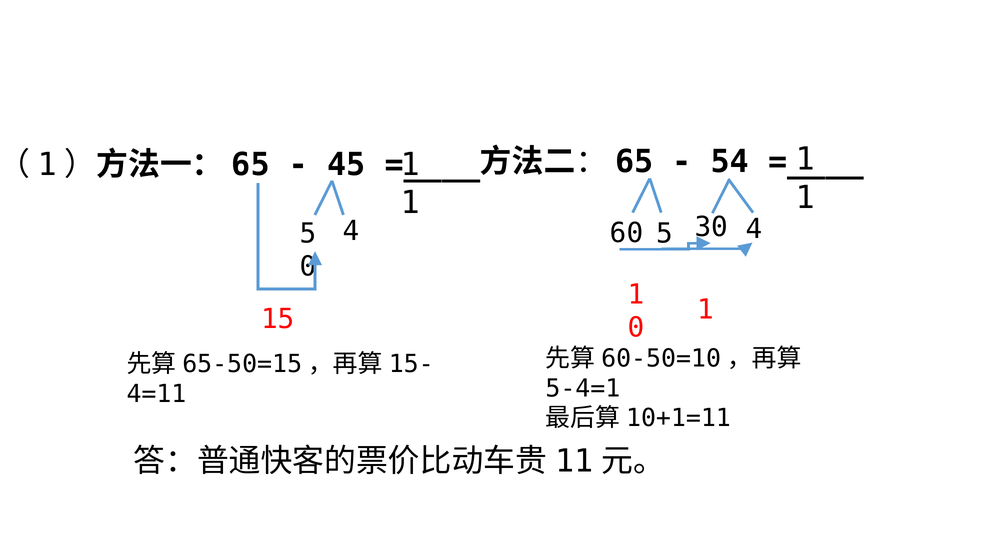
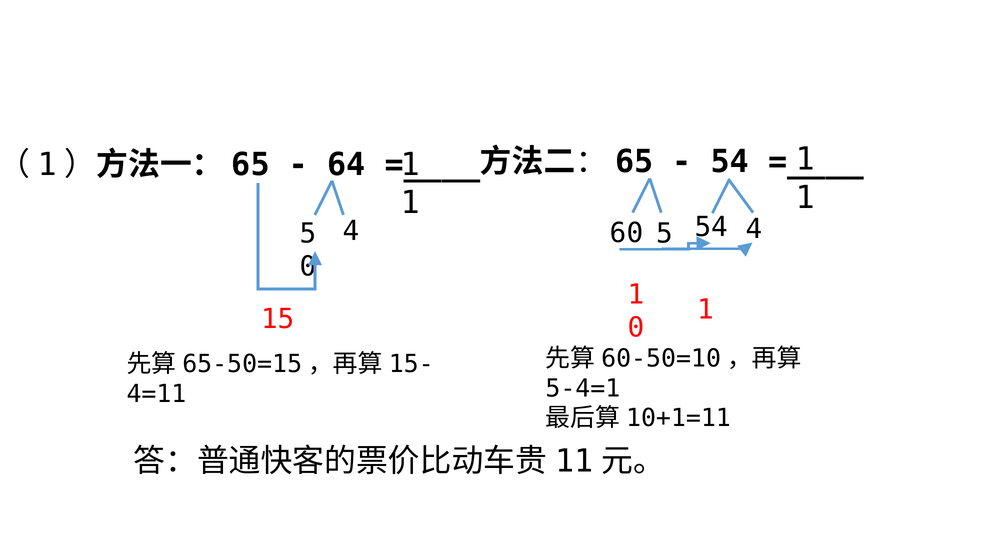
45: 45 -> 64 (346, 165)
5 30: 30 -> 54 (711, 227)
